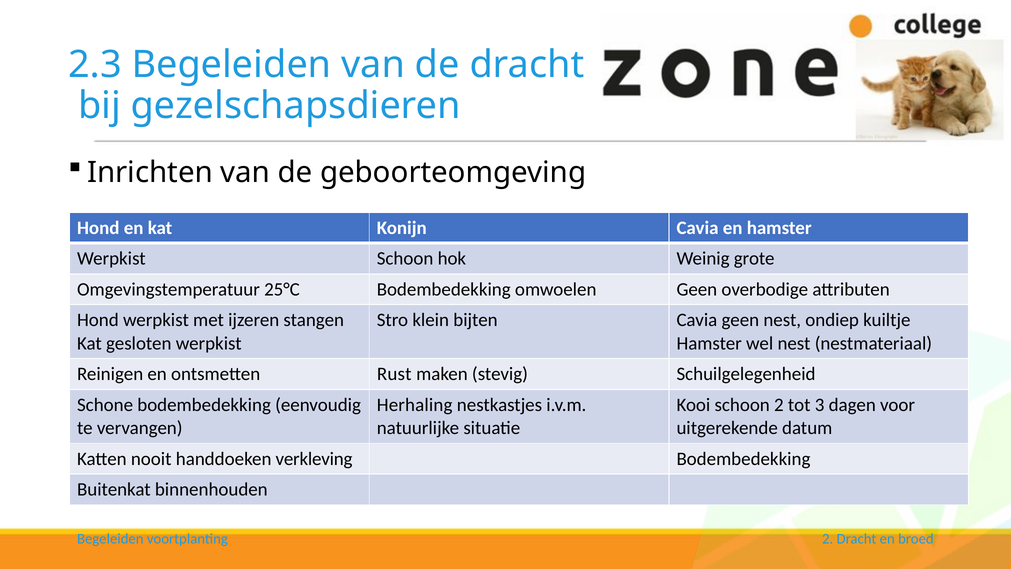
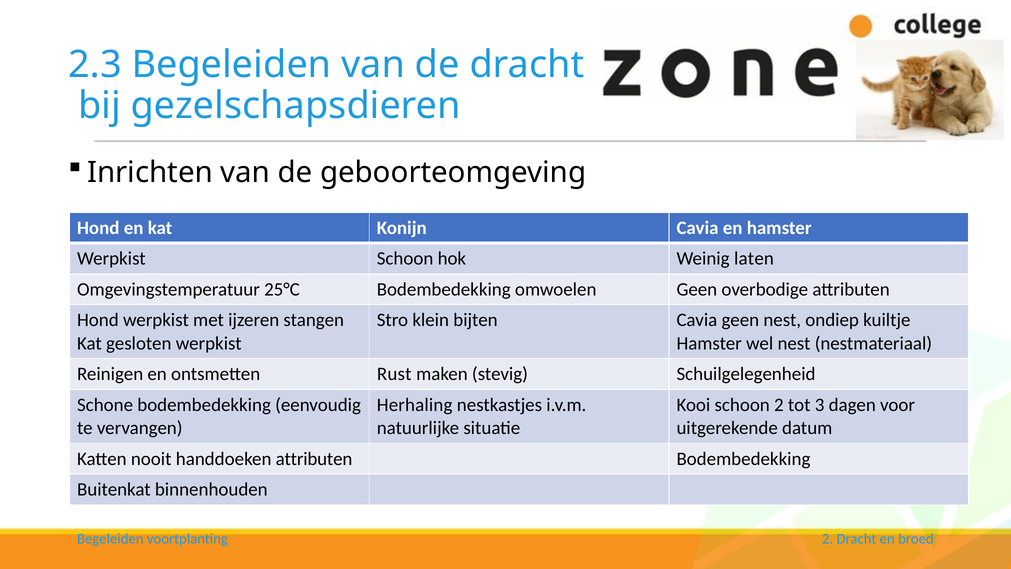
grote: grote -> laten (754, 259)
handdoeken verkleving: verkleving -> attributen (314, 459)
